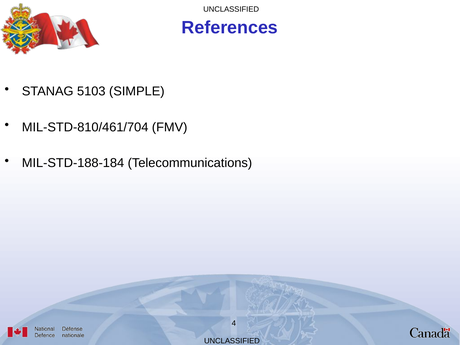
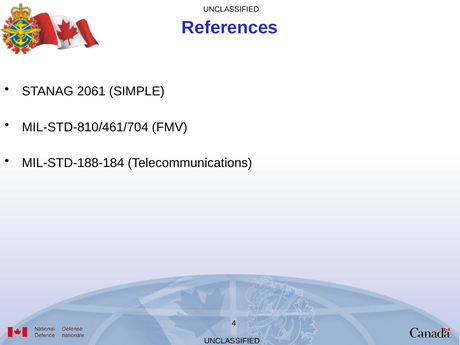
5103: 5103 -> 2061 (91, 91)
